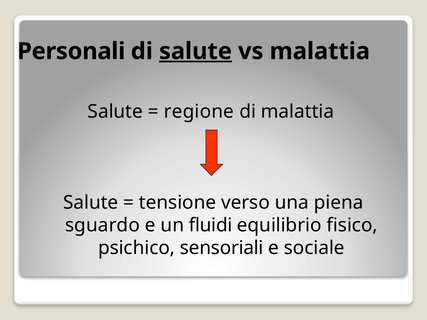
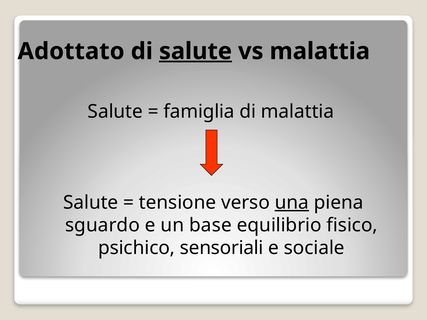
Personali: Personali -> Adottato (71, 51)
regione: regione -> famiglia (199, 112)
una underline: none -> present (292, 203)
fluidi: fluidi -> base (210, 225)
